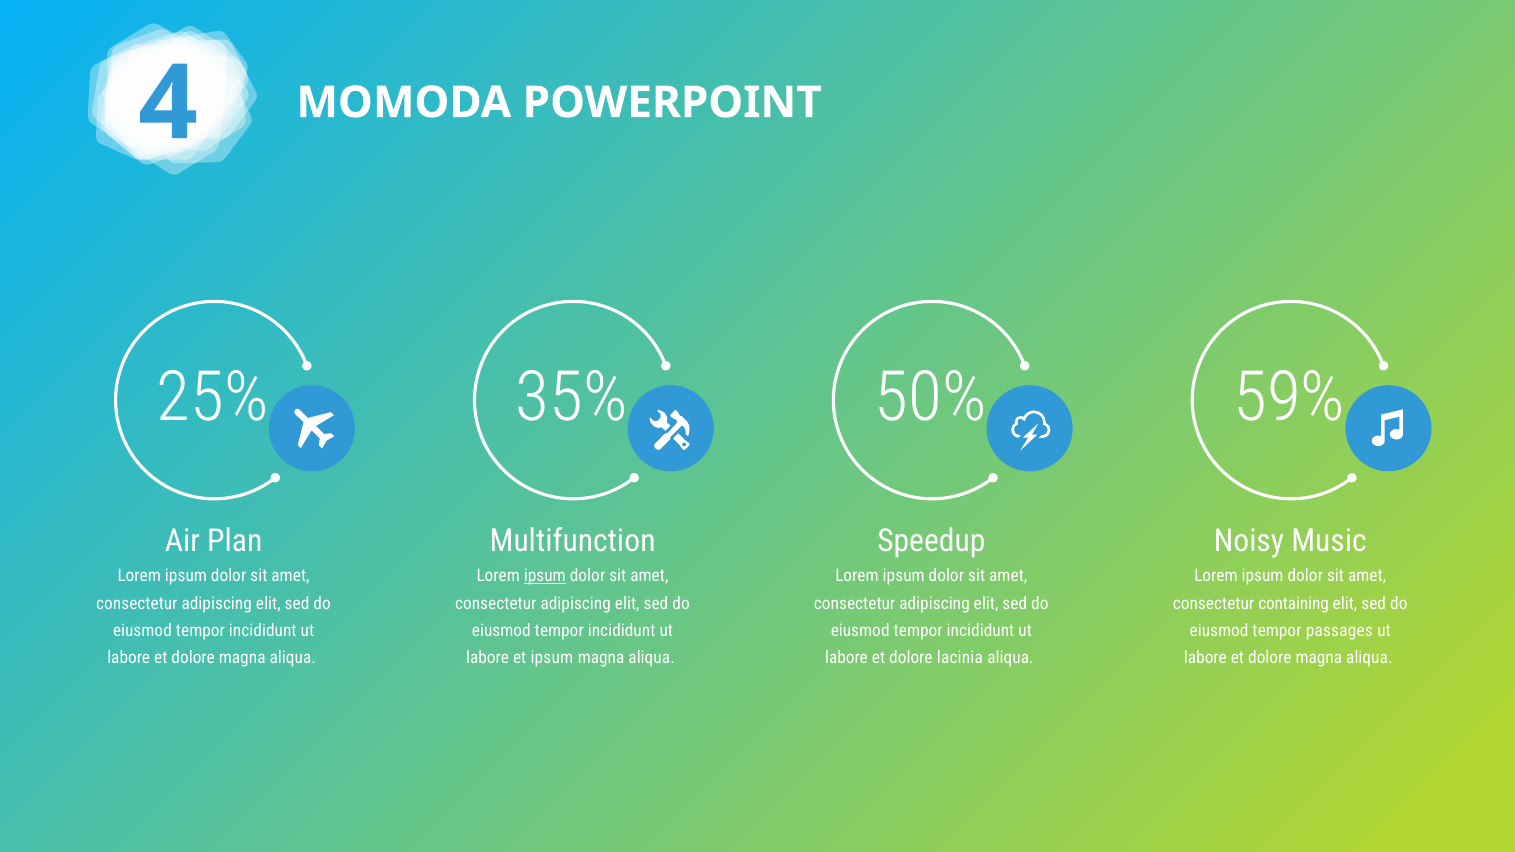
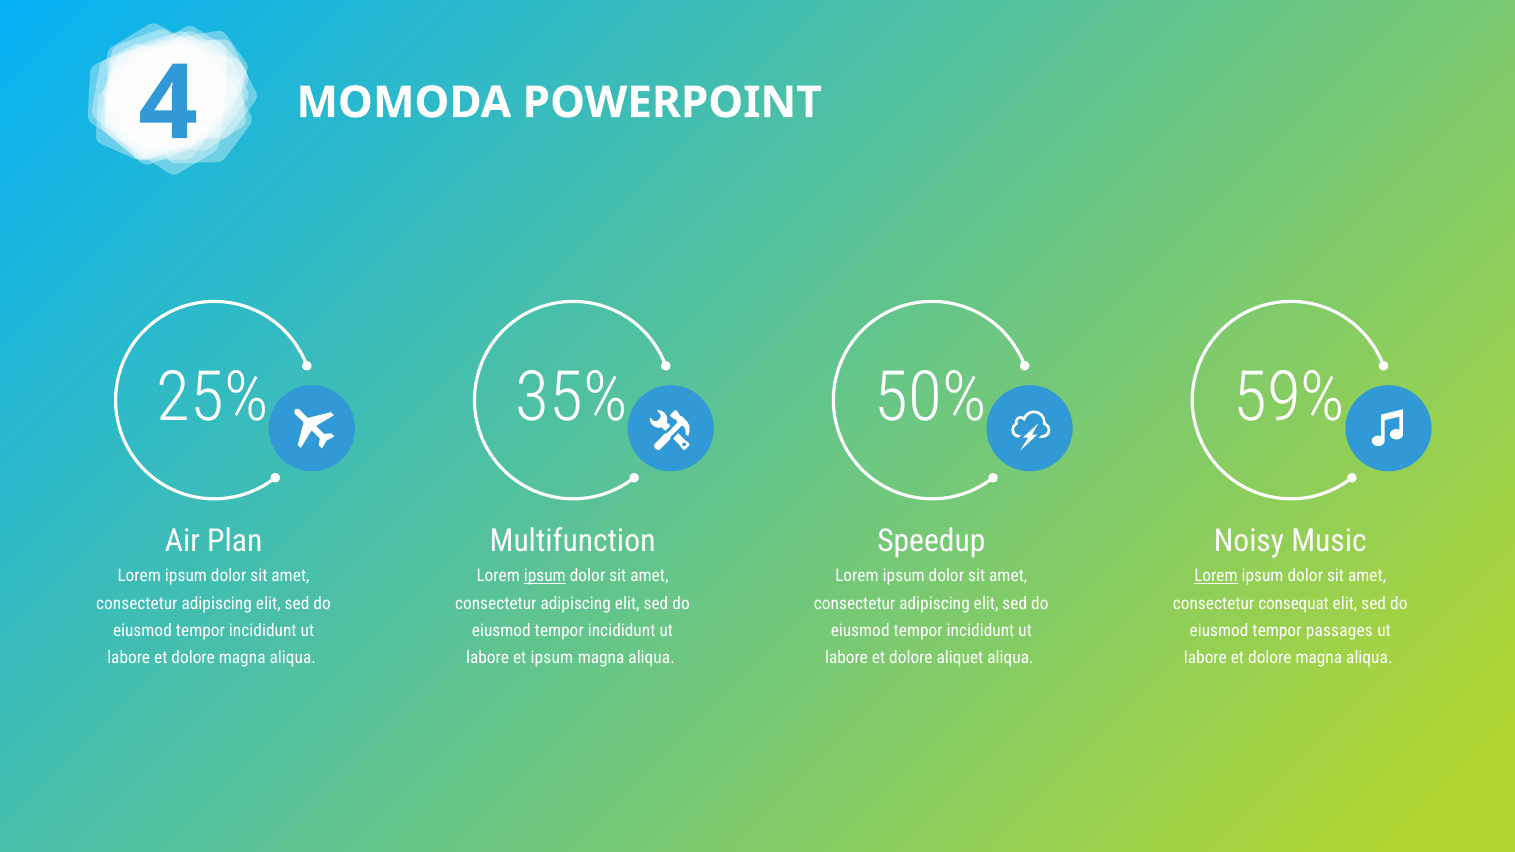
Lorem underline: none -> present (1216, 576)
containing: containing -> consequat (1294, 603)
lacinia: lacinia -> aliquet (960, 658)
